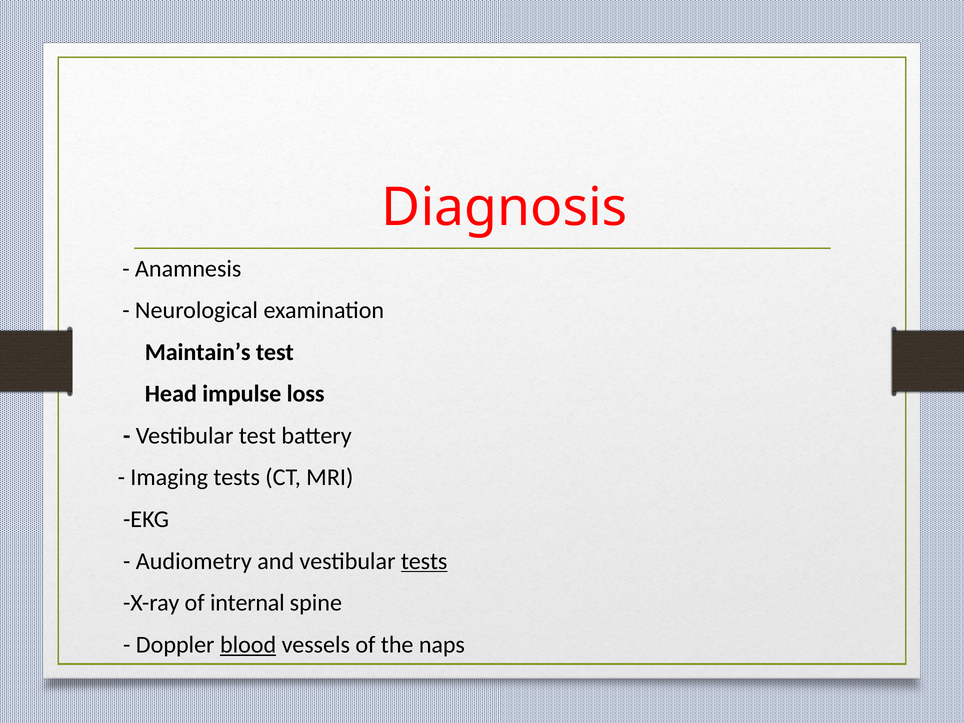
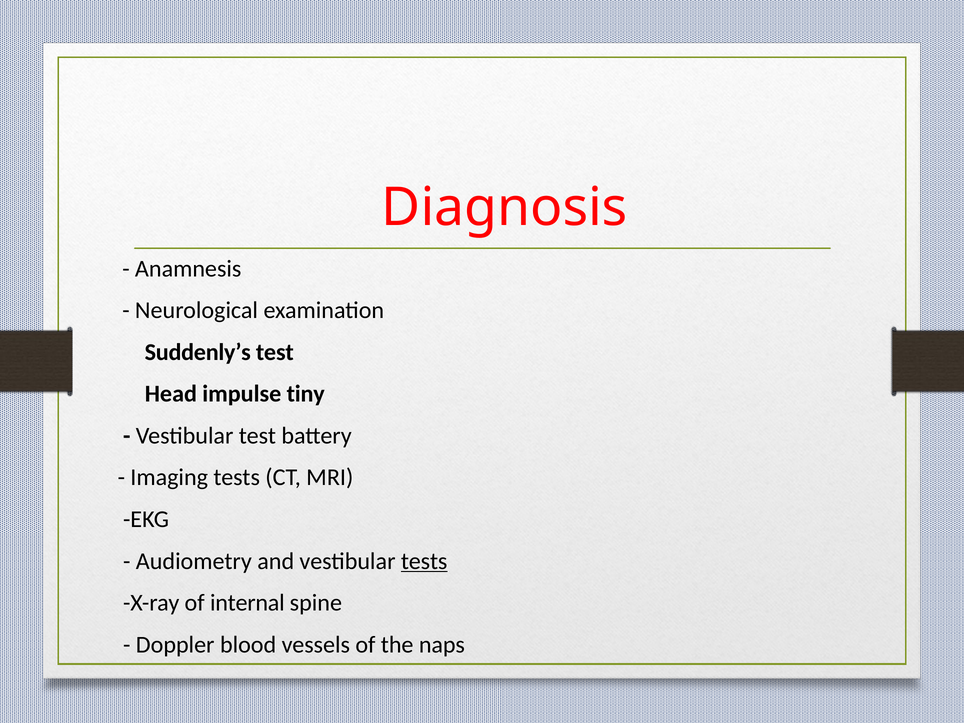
Maintain’s: Maintain’s -> Suddenly’s (198, 352)
loss: loss -> tiny (306, 394)
blood underline: present -> none (248, 645)
